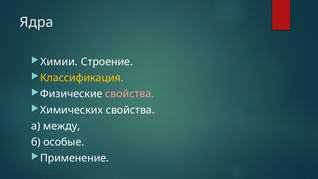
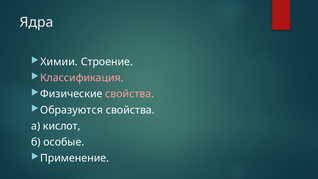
Классификация colour: yellow -> pink (82, 78)
Химических: Химических -> Образуются (72, 110)
между: между -> кислот (62, 126)
